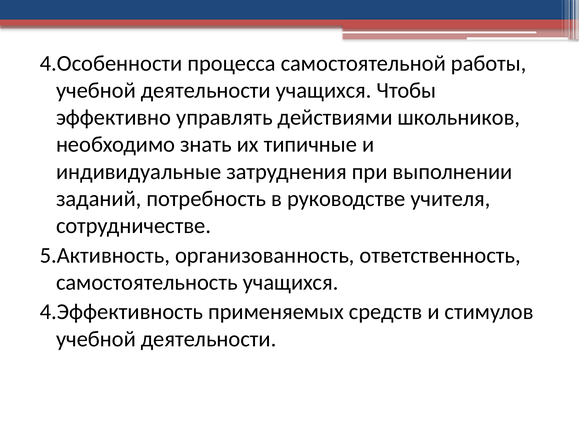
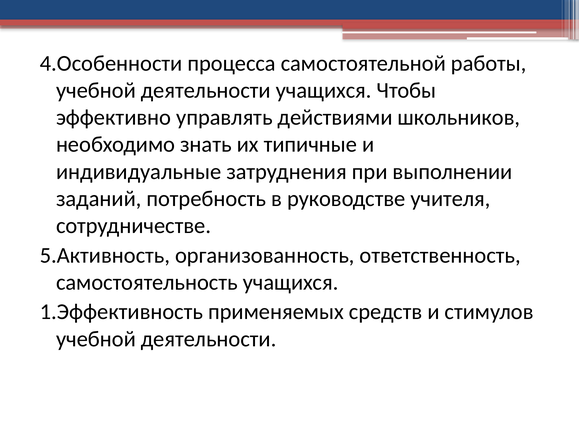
4.Эффективность: 4.Эффективность -> 1.Эффективность (121, 311)
